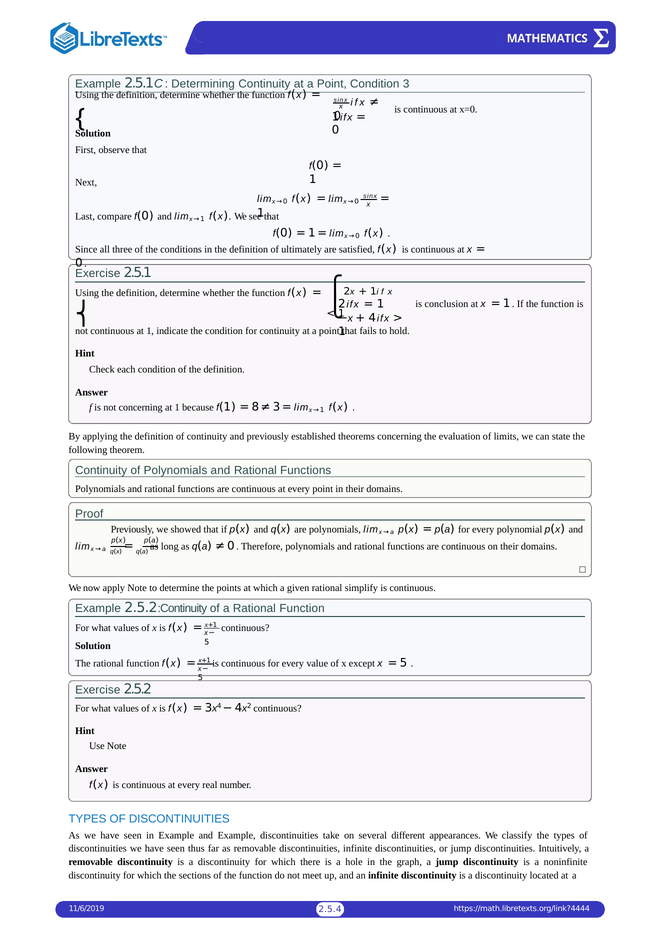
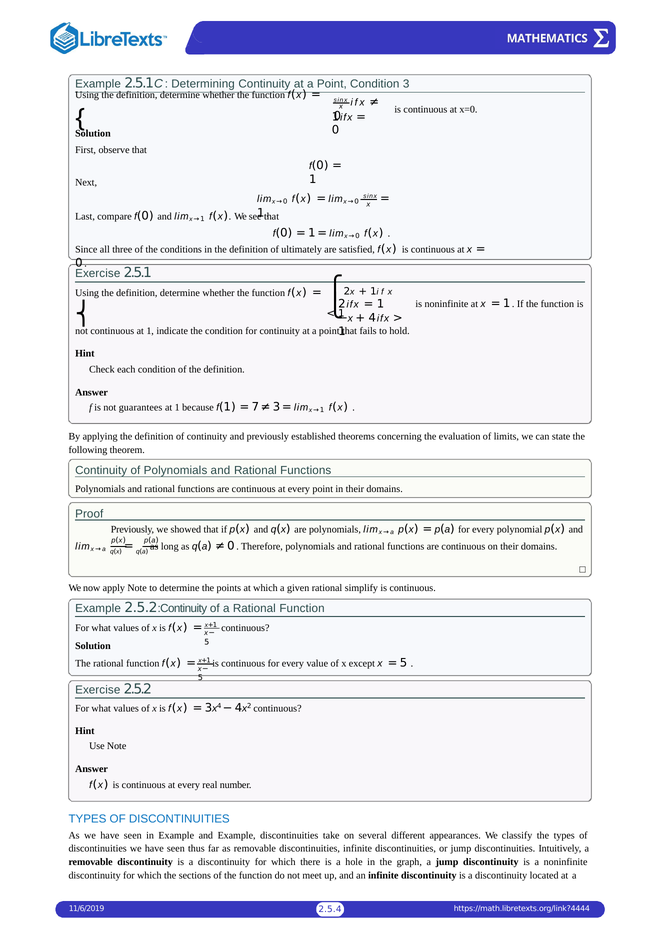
is conclusion: conclusion -> noninfinite (446, 304)
not concerning: concerning -> guarantees (141, 407)
8: 8 -> 7 (255, 407)
